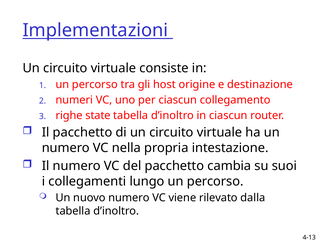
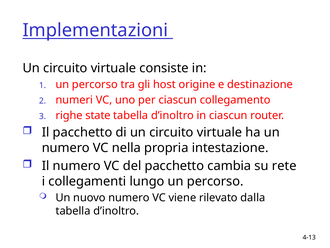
suoi: suoi -> rete (284, 166)
